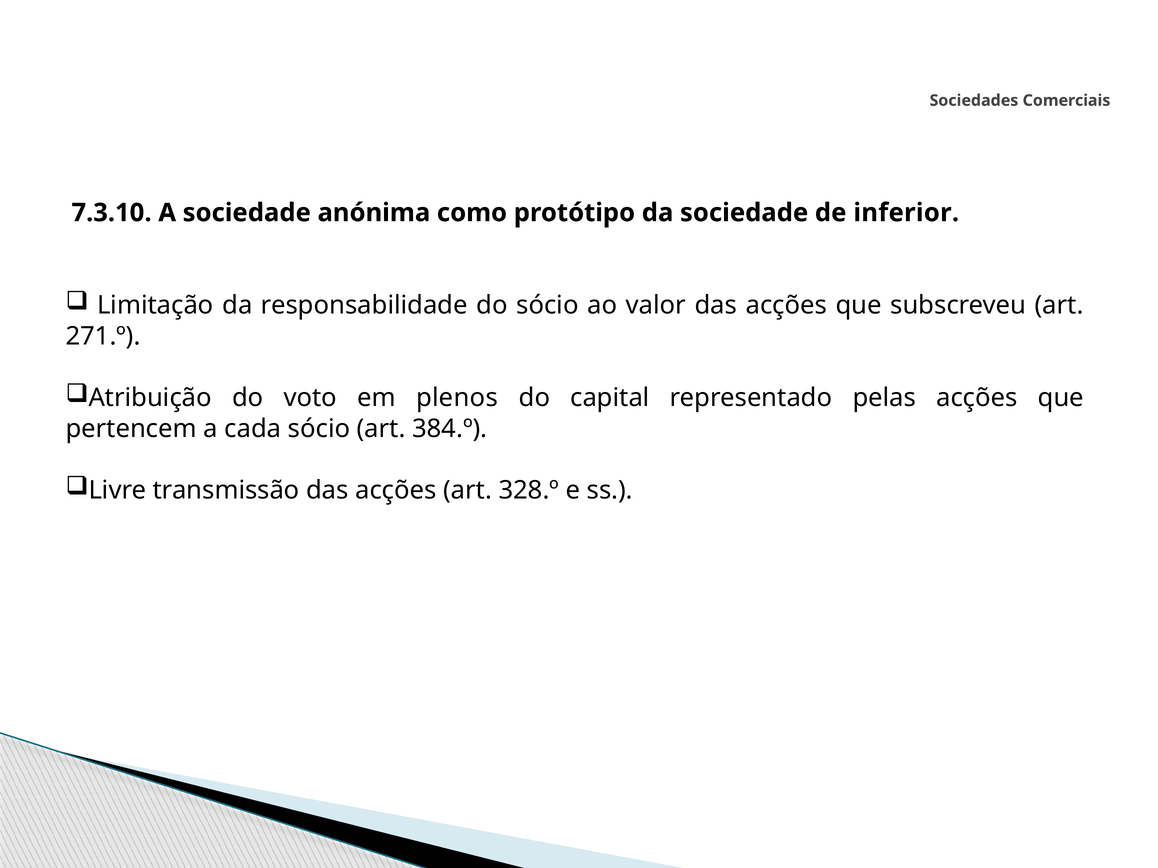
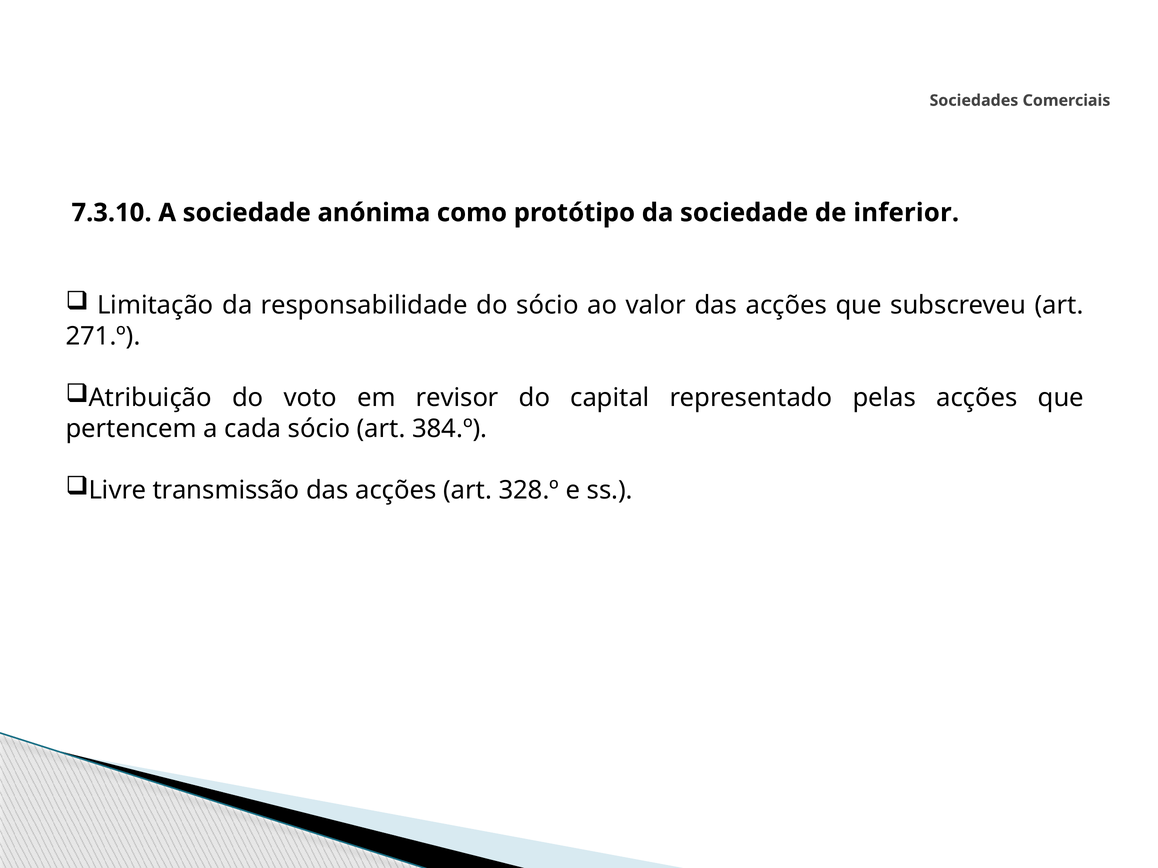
plenos: plenos -> revisor (457, 398)
